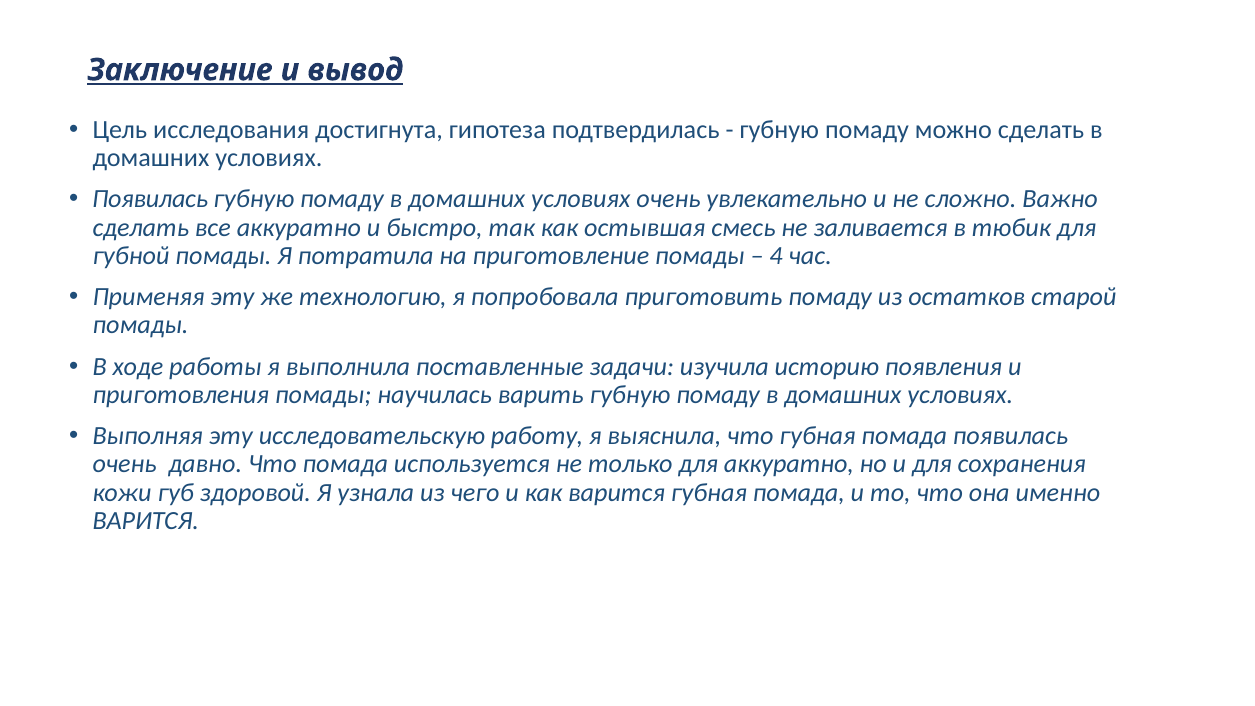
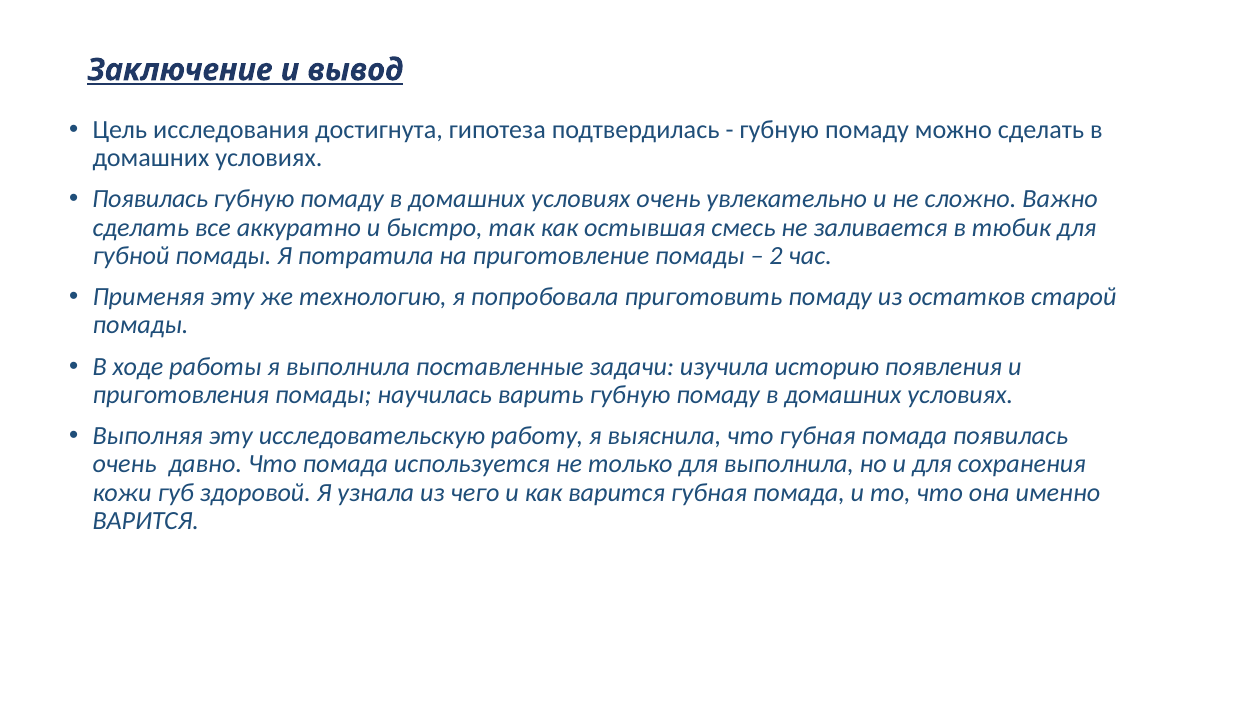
4: 4 -> 2 (776, 256)
для аккуратно: аккуратно -> выполнила (789, 464)
